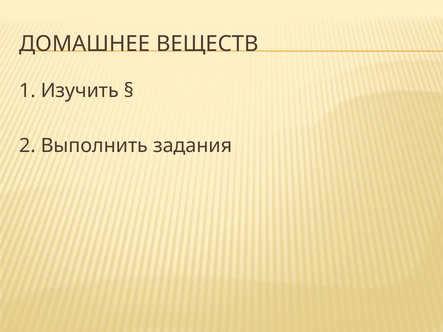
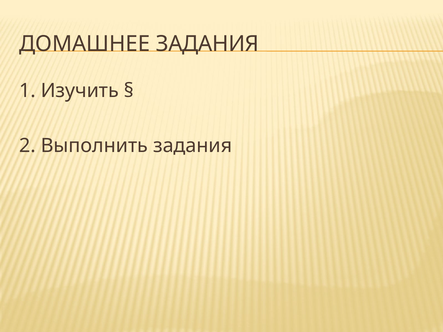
ДОМАШНЕЕ ВЕЩЕСТВ: ВЕЩЕСТВ -> ЗАДАНИЯ (207, 44)
